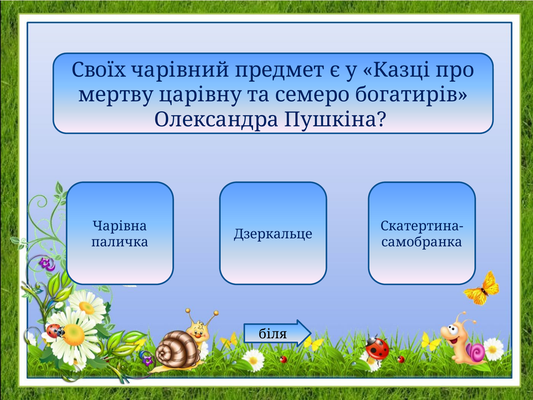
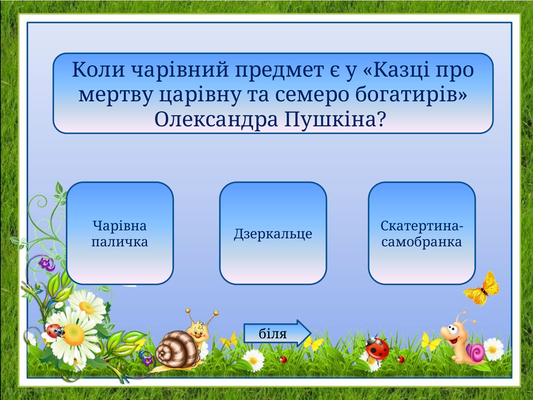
Своїх: Своїх -> Коли (99, 70)
